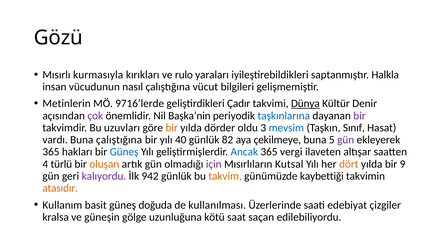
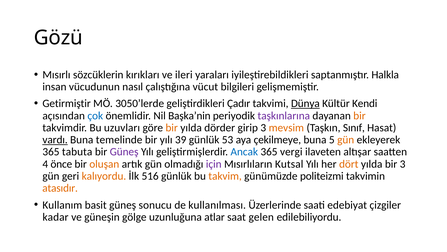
kurmasıyla: kurmasıyla -> sözcüklerin (98, 75)
rulo: rulo -> ileri (184, 75)
Metinlerin: Metinlerin -> Getirmiştir (67, 103)
9716’lerde: 9716’lerde -> 3050’lerde (140, 103)
Denir: Denir -> Kendi (365, 103)
çok colour: purple -> blue (95, 115)
taşkınlarına colour: blue -> purple (284, 115)
bir colour: purple -> orange (359, 115)
oldu: oldu -> girip (248, 127)
mevsim colour: blue -> orange (286, 127)
vardı underline: none -> present (55, 140)
Buna çalıştığına: çalıştığına -> temelinde (119, 140)
40: 40 -> 39 (181, 140)
82: 82 -> 53 (228, 140)
gün colour: purple -> orange (346, 140)
hakları: hakları -> tabuta (77, 152)
Güneş colour: blue -> purple (124, 152)
türlü: türlü -> önce (61, 164)
bir 9: 9 -> 3 (403, 164)
kalıyordu colour: purple -> orange (104, 176)
942: 942 -> 516 (150, 176)
kaybettiği: kaybettiği -> politeizmi (322, 176)
doğuda: doğuda -> sonucu (155, 205)
kralsa: kralsa -> kadar (56, 217)
kötü: kötü -> atlar (215, 217)
saçan: saçan -> gelen (261, 217)
